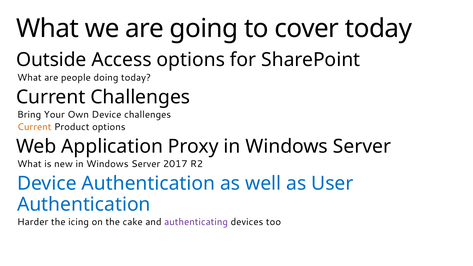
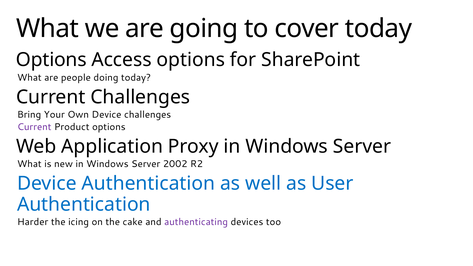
Outside: Outside -> Options (51, 60)
Current colour: orange -> purple (34, 127)
2017: 2017 -> 2002 (175, 164)
